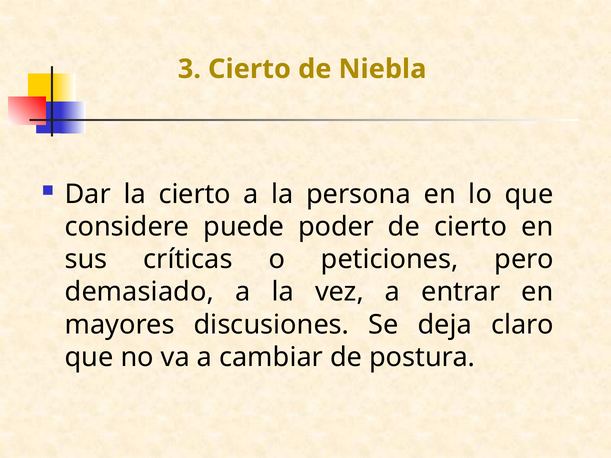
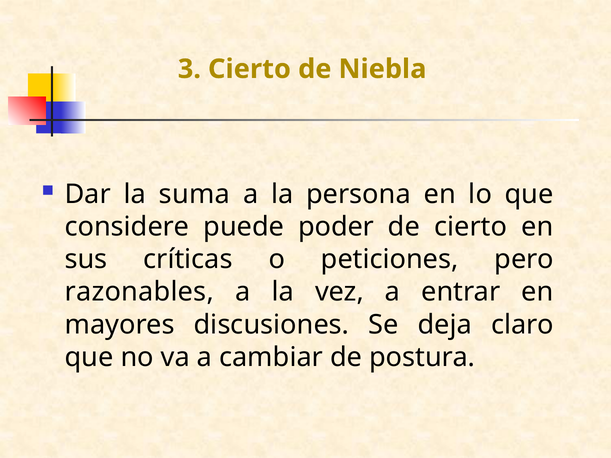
la cierto: cierto -> suma (194, 194)
demasiado: demasiado -> razonables (139, 292)
